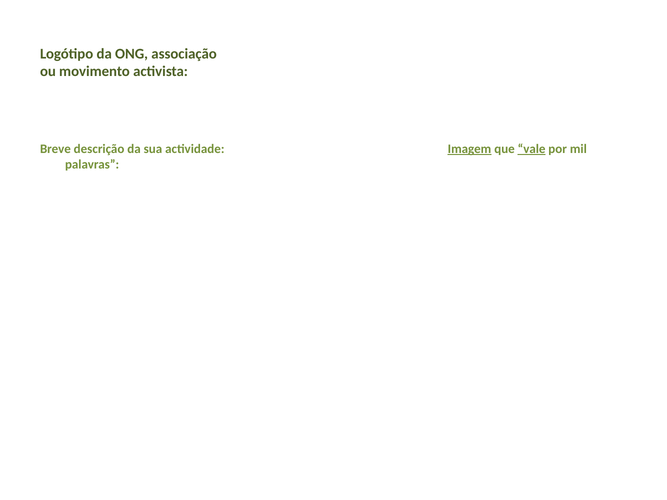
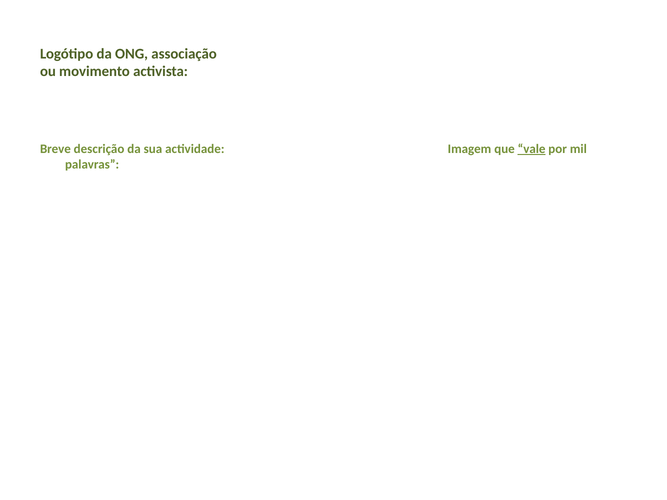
Imagem underline: present -> none (470, 149)
